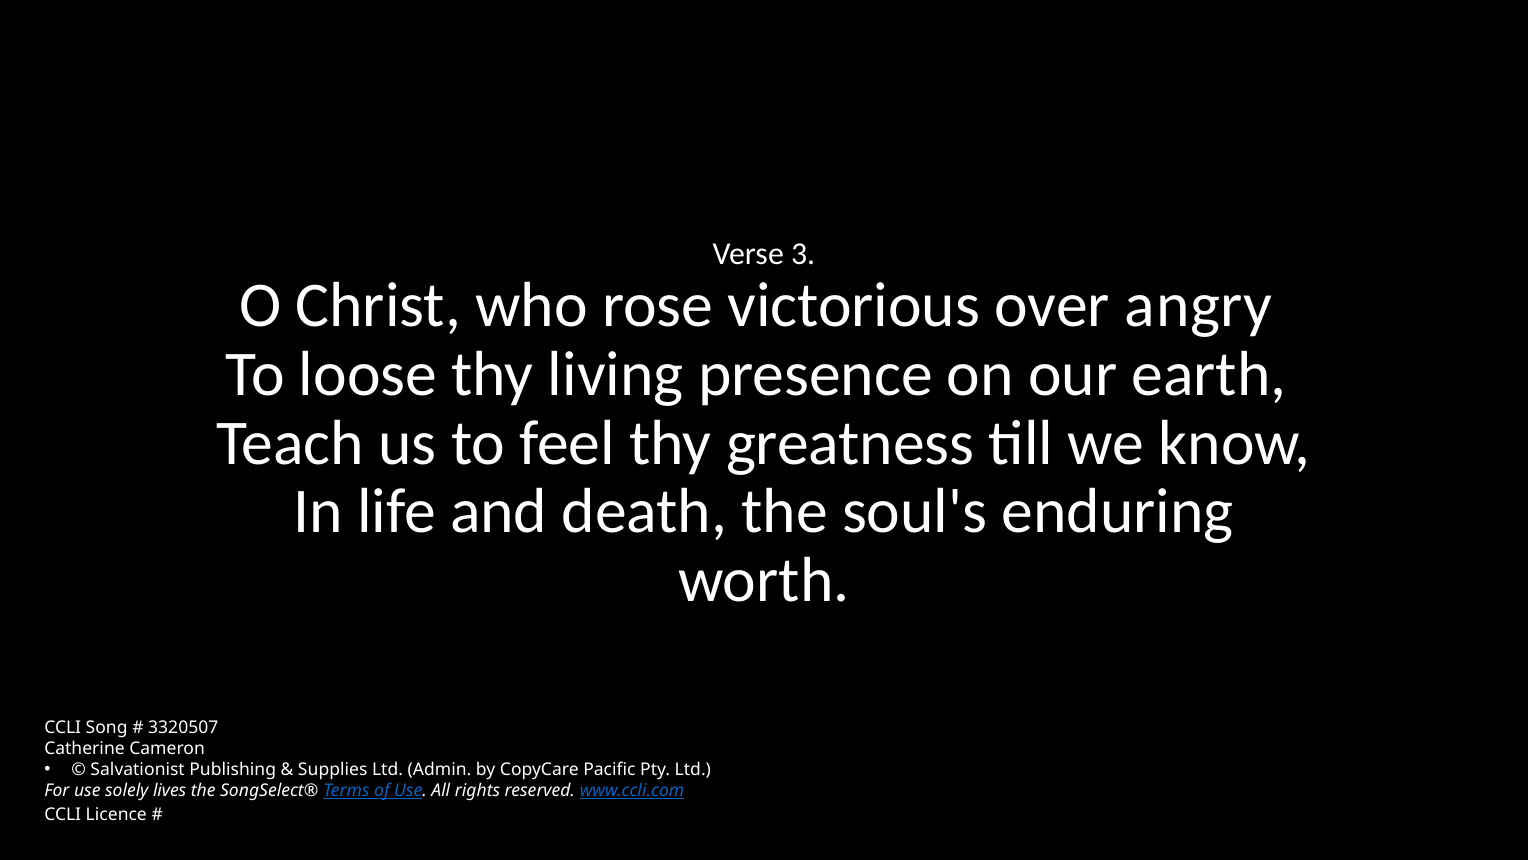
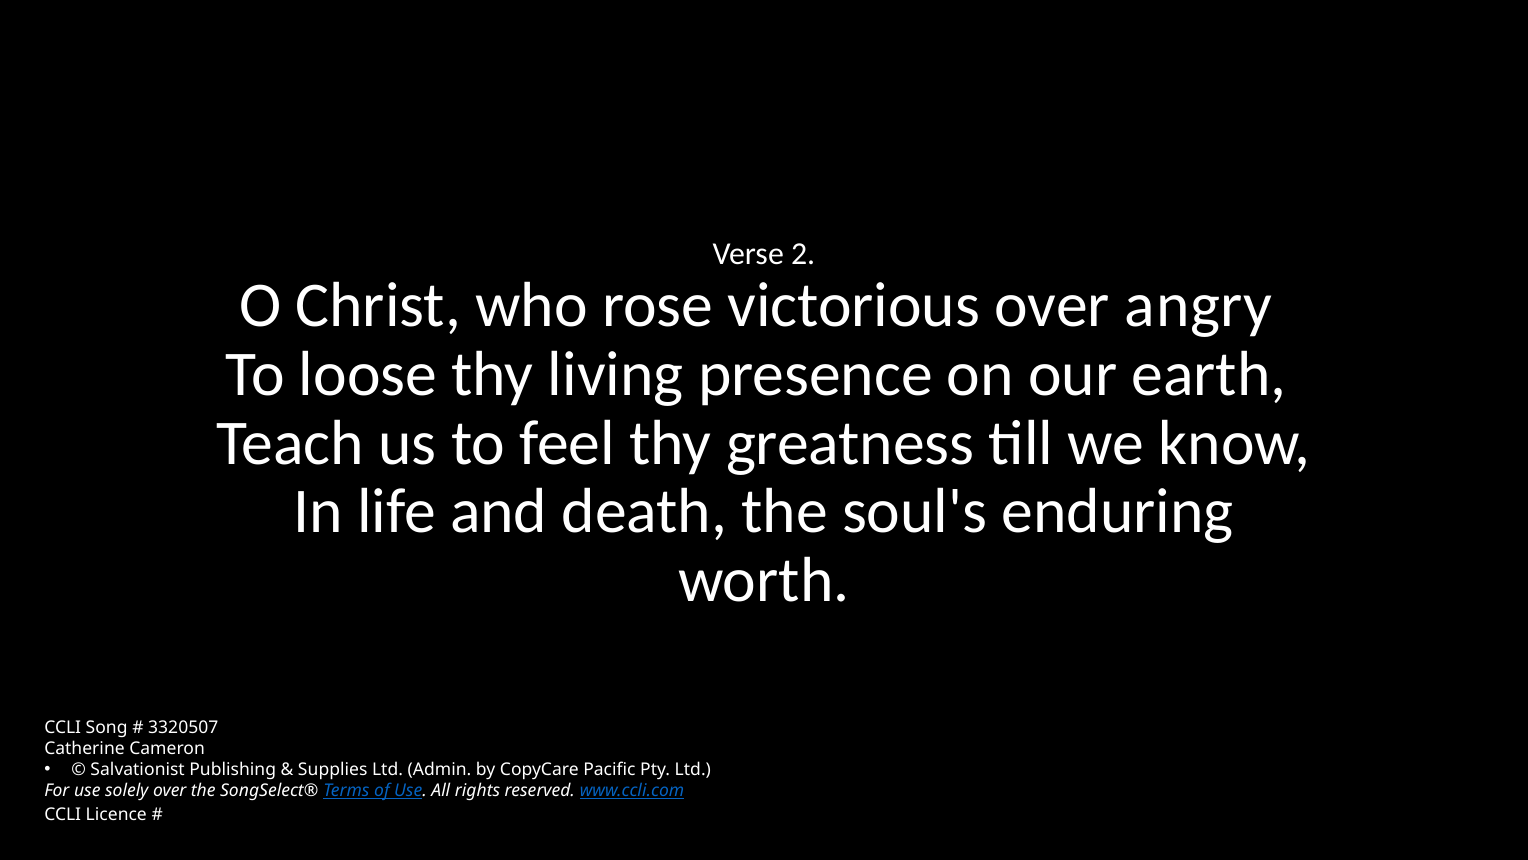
3: 3 -> 2 (803, 254)
solely lives: lives -> over (170, 790)
